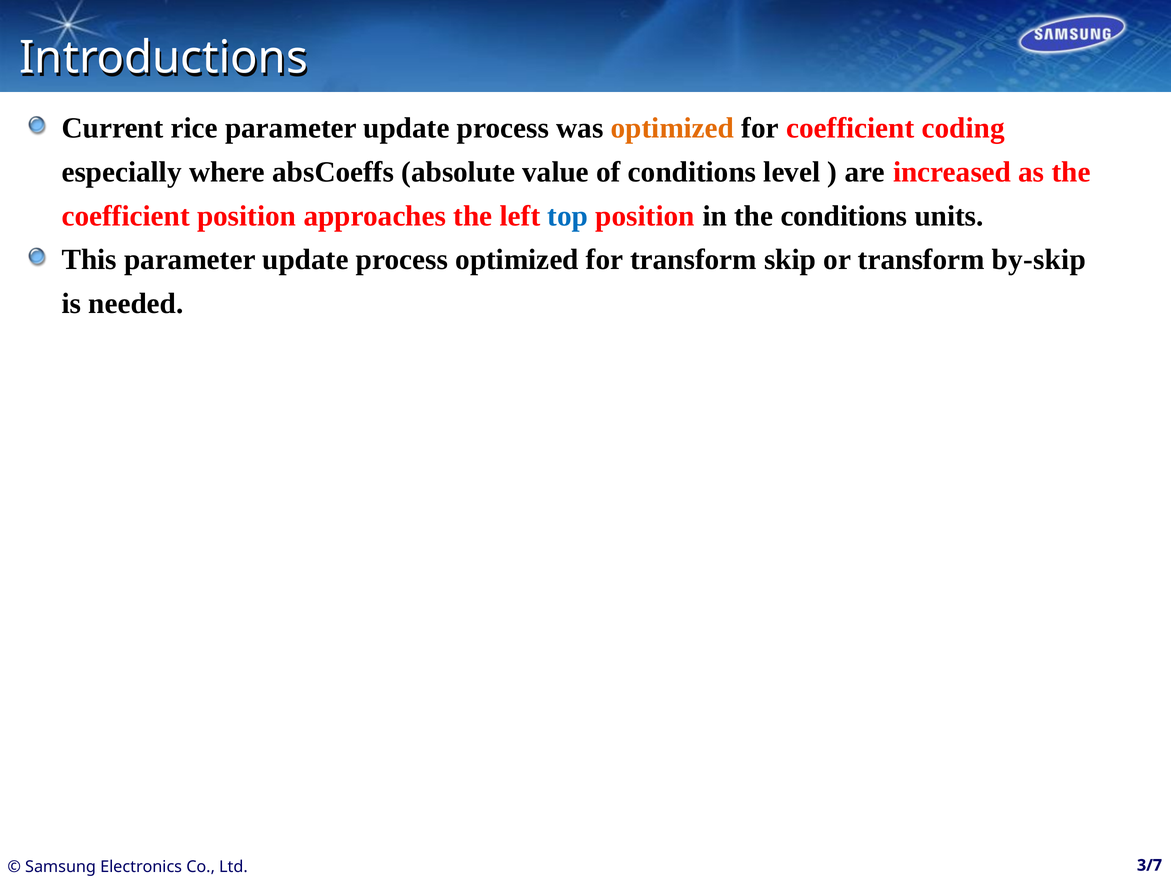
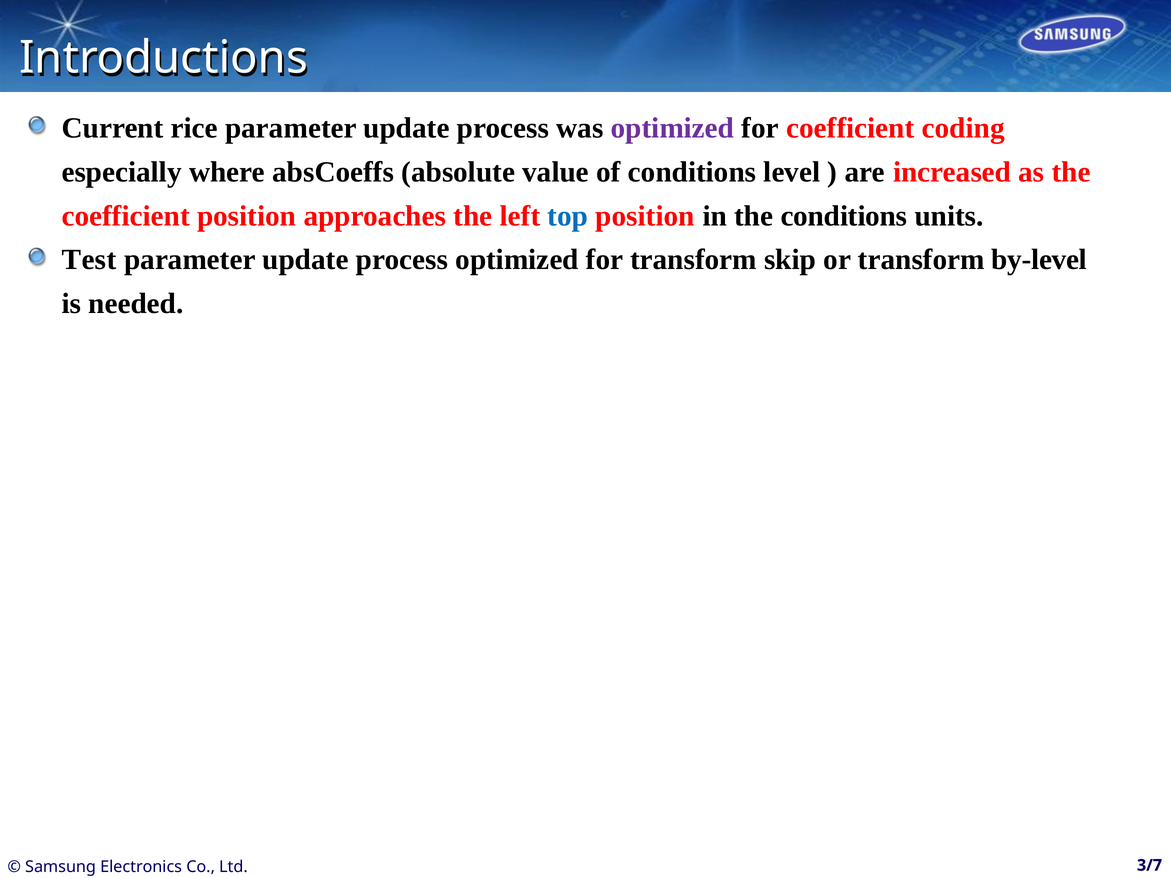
optimized colour: orange -> purple (672, 128)
This: This -> Test (89, 260)
by-skip: by-skip -> by-level (1039, 260)
